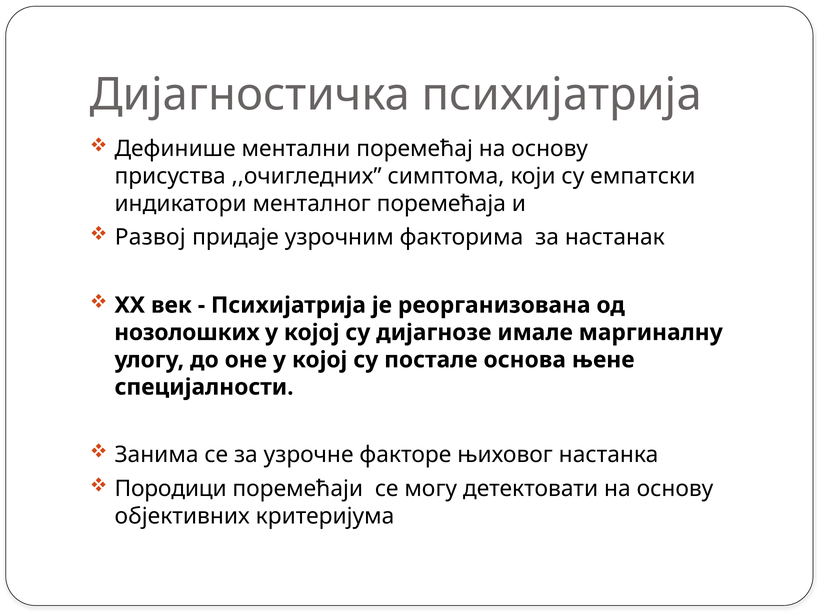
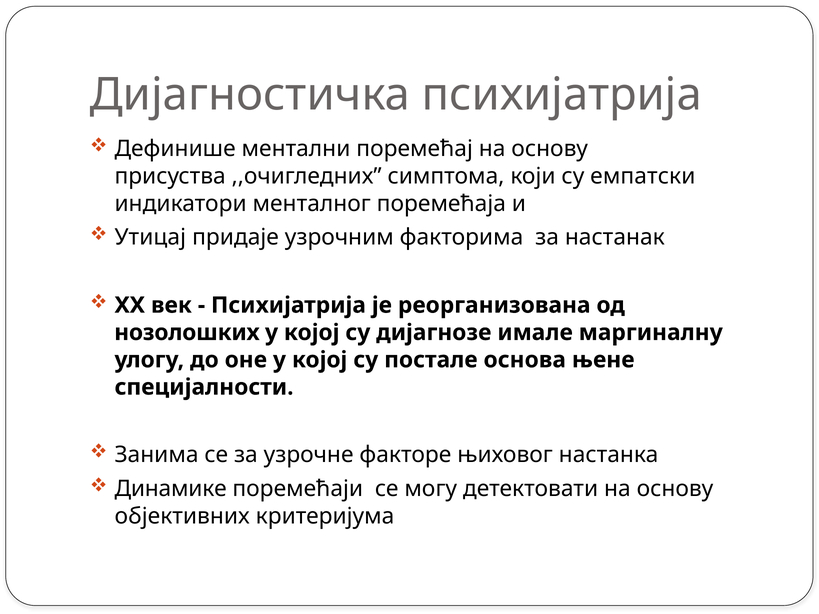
Развој: Развој -> Утицај (150, 238)
Породици: Породици -> Динамике (171, 489)
